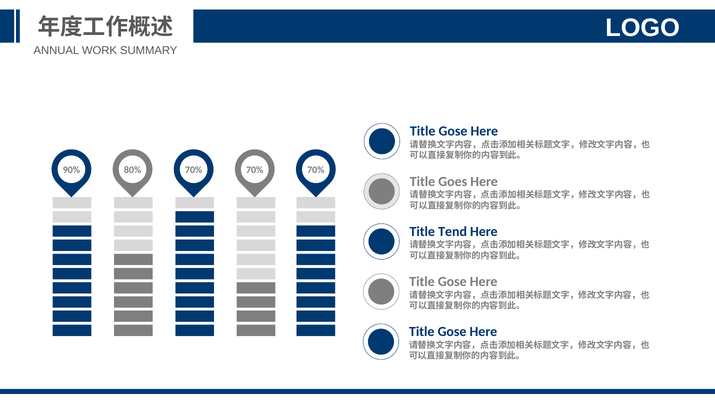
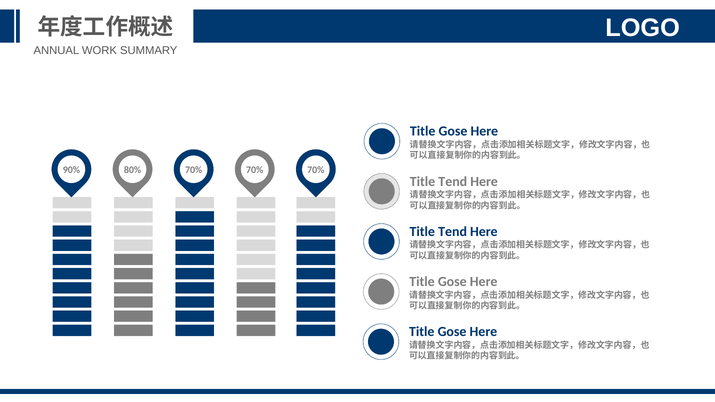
Goes: Goes -> Tend (453, 182)
